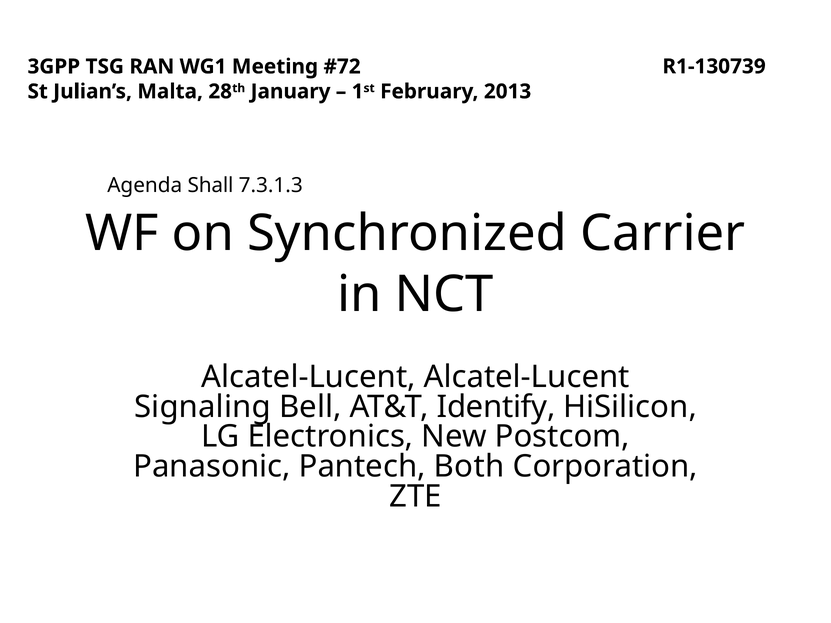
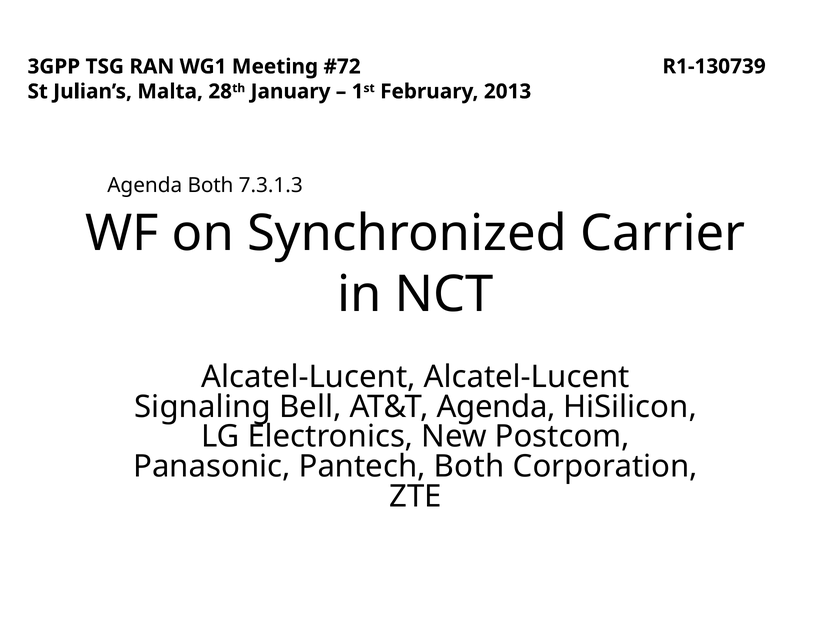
Agenda Shall: Shall -> Both (211, 186)
AT&T Identify: Identify -> Agenda (496, 407)
